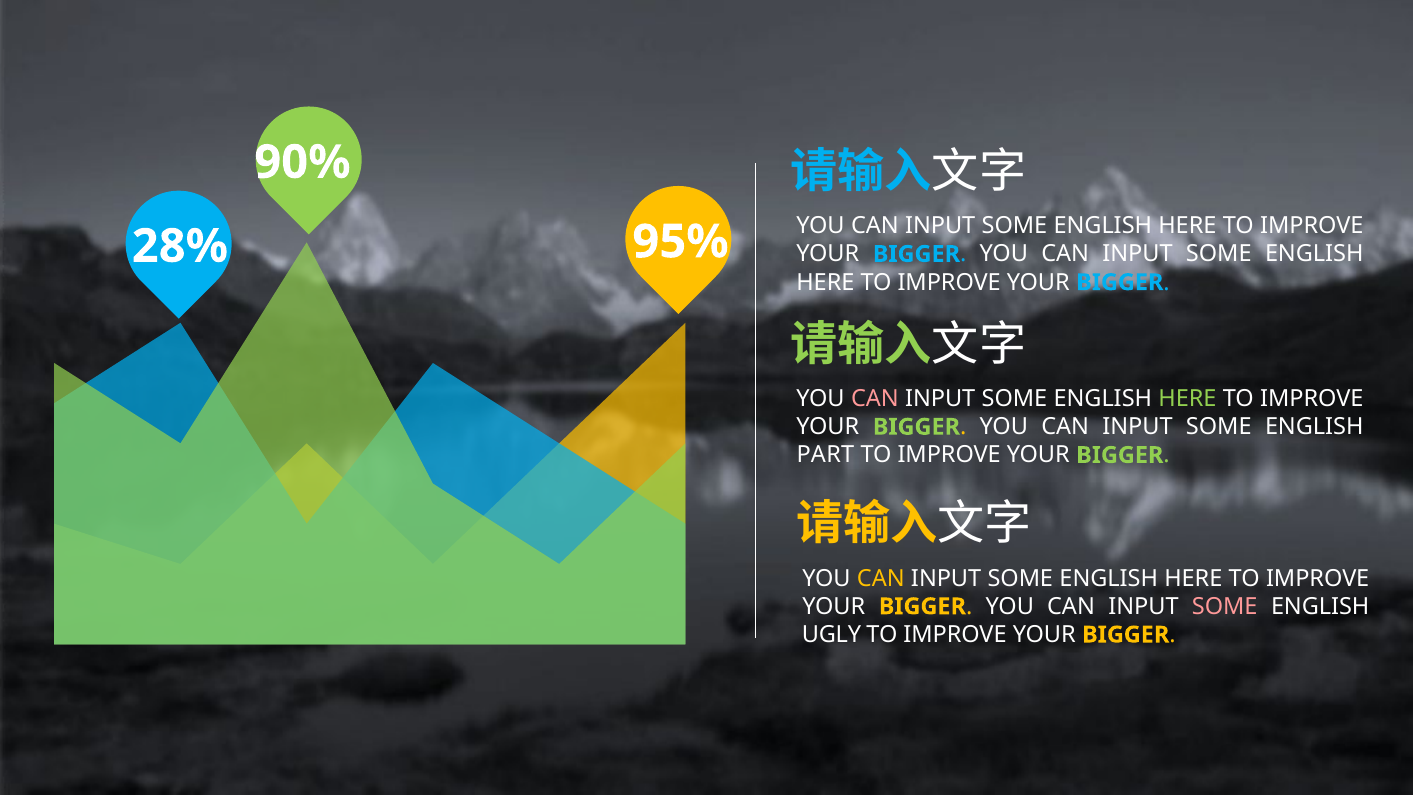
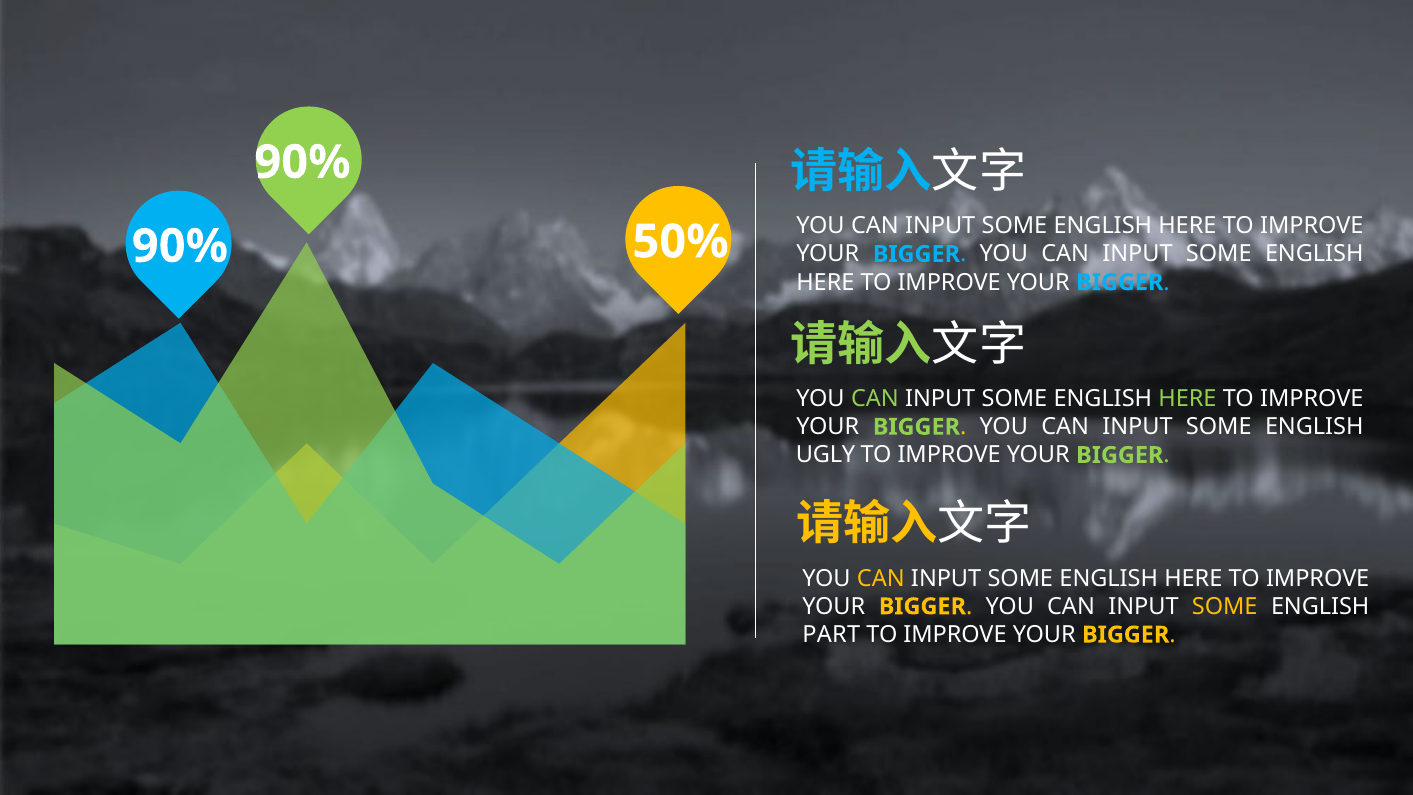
95%: 95% -> 50% (681, 242)
28%: 28% -> 90% (180, 246)
CAN colour: pink -> light green (875, 399)
PART: PART -> UGLY (826, 455)
SOME colour: pink -> yellow (1225, 606)
UGLY: UGLY -> PART (831, 635)
